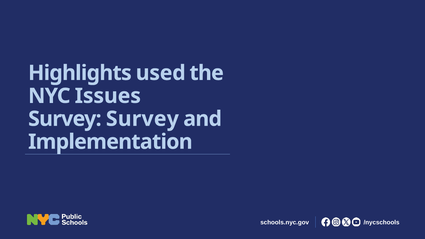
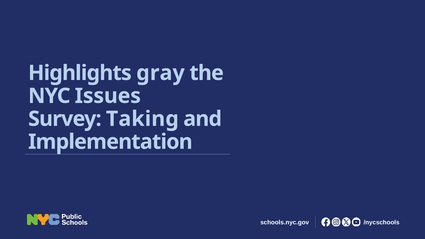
used: used -> gray (160, 73)
Survey Survey: Survey -> Taking (142, 119)
